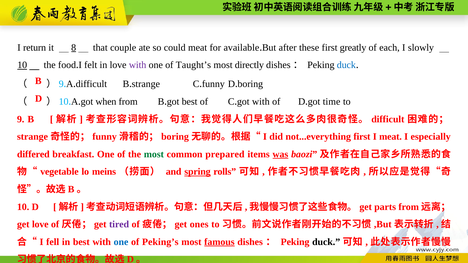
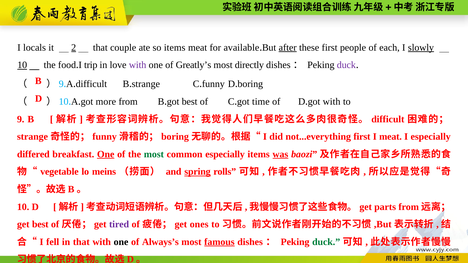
return: return -> locals (35, 48)
8: 8 -> 2 (74, 48)
so could: could -> items (175, 48)
after underline: none -> present (288, 48)
greatly: greatly -> people (353, 48)
slowly underline: none -> present (421, 48)
felt: felt -> trip (91, 65)
Taught’s: Taught’s -> Greatly’s (194, 65)
duck colour: blue -> purple (346, 65)
when: when -> more (106, 102)
with: with -> time (261, 102)
time: time -> with (332, 102)
One underline: none -> present (106, 154)
common prepared: prepared -> especially (225, 154)
love: love -> best (40, 225)
in best: best -> that (81, 242)
one colour: blue -> black (121, 242)
Peking’s: Peking’s -> Always’s (160, 242)
duck colour: black -> green (326, 242)
